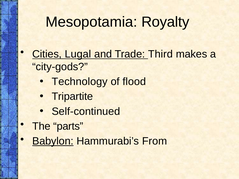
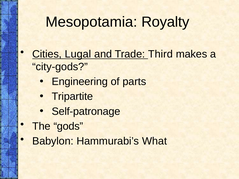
Technology: Technology -> Engineering (80, 82)
flood: flood -> parts (134, 82)
Self-continued: Self-continued -> Self-patronage (86, 111)
parts: parts -> gods (68, 126)
Babylon underline: present -> none (53, 141)
From: From -> What (155, 141)
